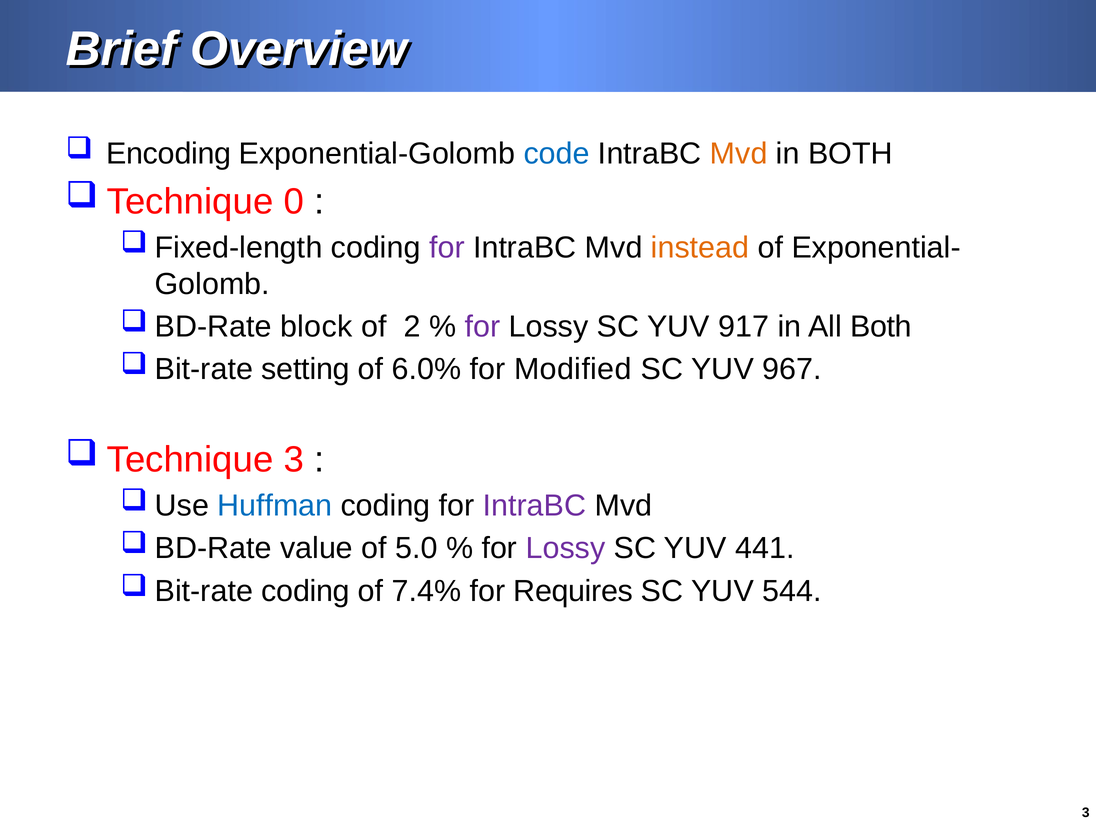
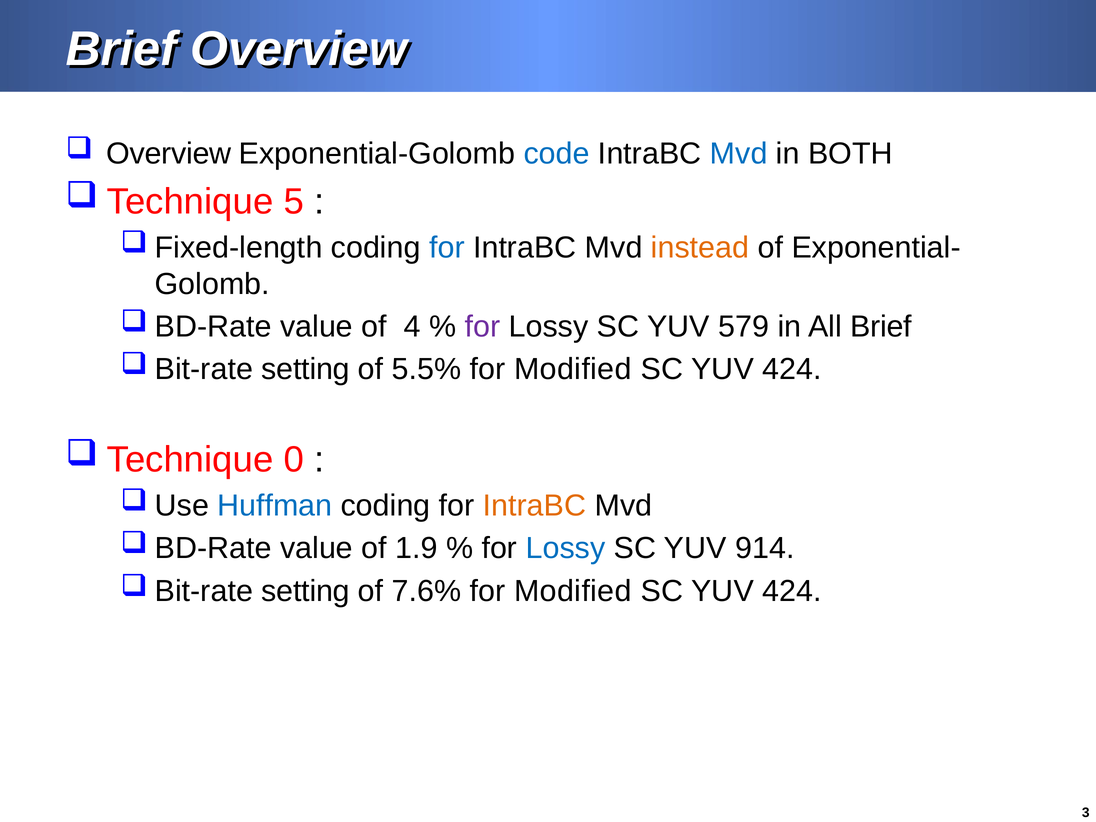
Encoding: Encoding -> Overview (169, 154)
Mvd colour: orange -> blue (739, 154)
0: 0 -> 5 (294, 202)
for colour: purple -> blue (447, 248)
block: block -> value (316, 327)
2: 2 -> 4 (412, 327)
917: 917 -> 579 (744, 327)
All Both: Both -> Brief (881, 327)
6.0%: 6.0% -> 5.5% (427, 369)
967: 967 -> 424 (792, 369)
3: 3 -> 0 (294, 460)
IntraBC colour: purple -> orange (534, 506)
5.0: 5.0 -> 1.9 (416, 548)
Lossy colour: purple -> blue (565, 548)
441: 441 -> 914 (765, 548)
coding: coding -> setting (306, 591)
7.4%: 7.4% -> 7.6% (427, 591)
Requires: Requires -> Modified (573, 591)
544: 544 -> 424 (792, 591)
